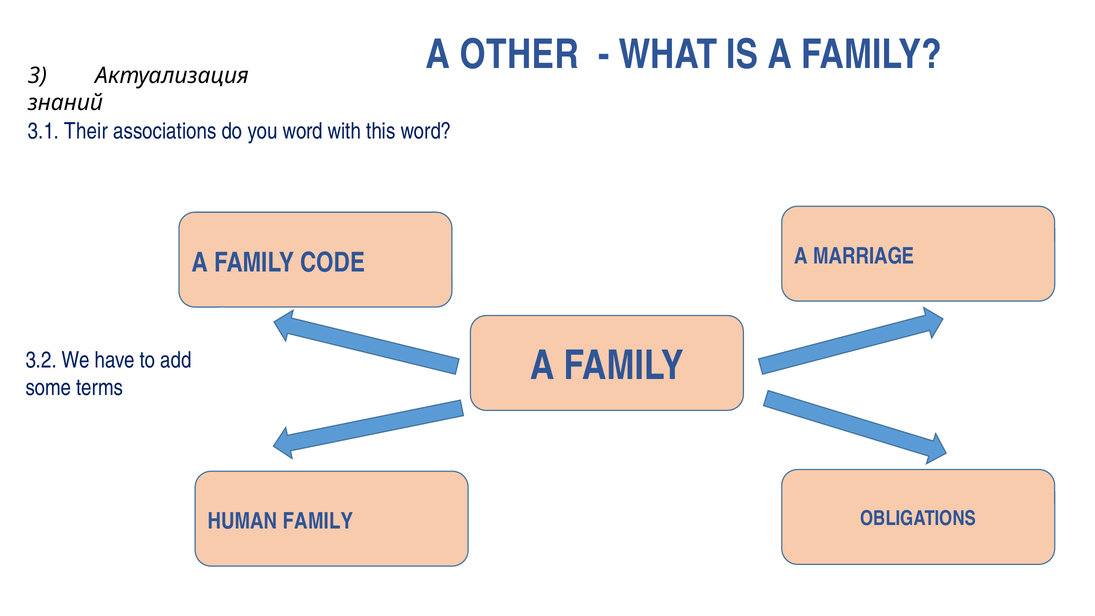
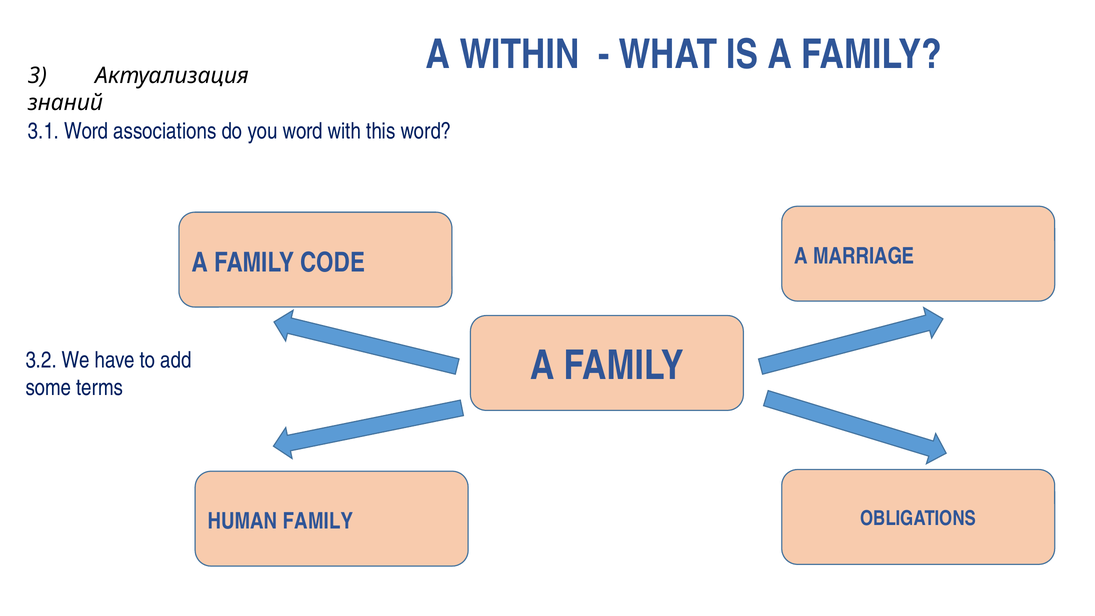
OTHER: OTHER -> WITHIN (519, 55)
3.1 Their: Their -> Word (86, 131)
